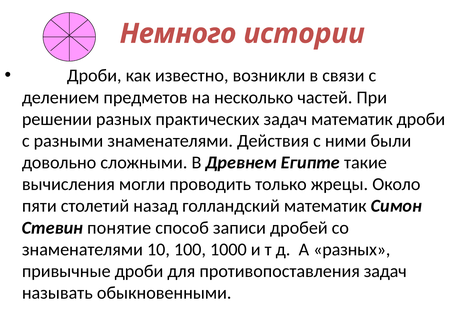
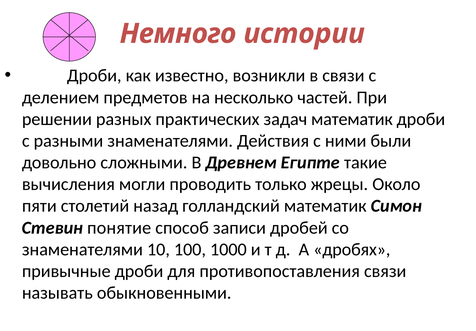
А разных: разных -> дробях (352, 250)
противопоставления задач: задач -> связи (385, 272)
